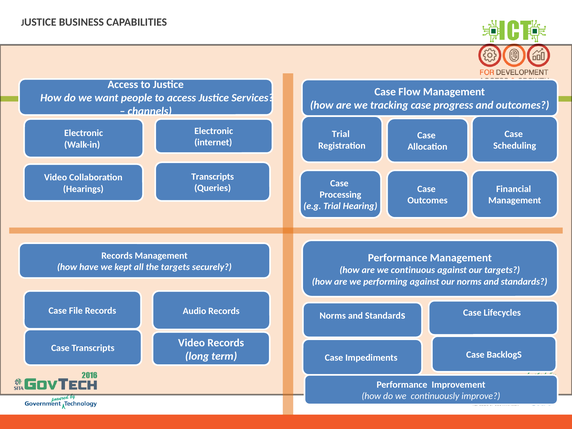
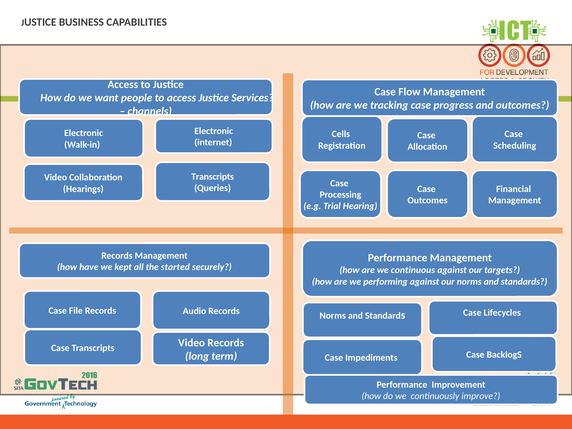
Trial: Trial -> Cells (341, 134)
the targets: targets -> started (175, 267)
